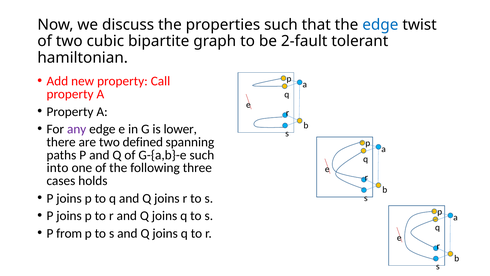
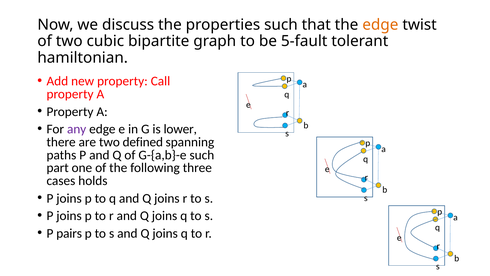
edge colour: blue -> orange (380, 25)
2-fault: 2-fault -> 5-fault (304, 41)
into: into -> part (58, 168)
from: from -> pairs (69, 233)
